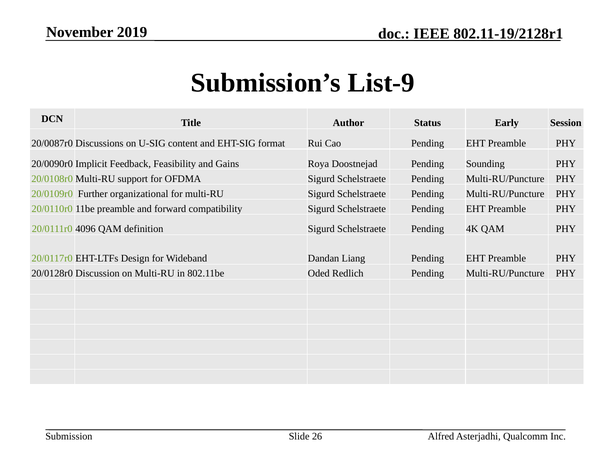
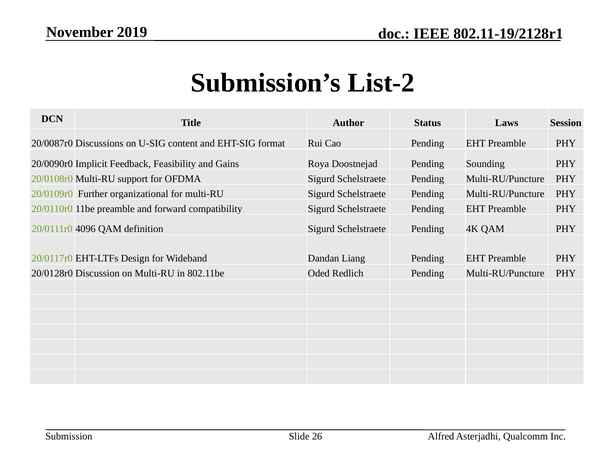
List-9: List-9 -> List-2 (381, 83)
Early: Early -> Laws (507, 123)
